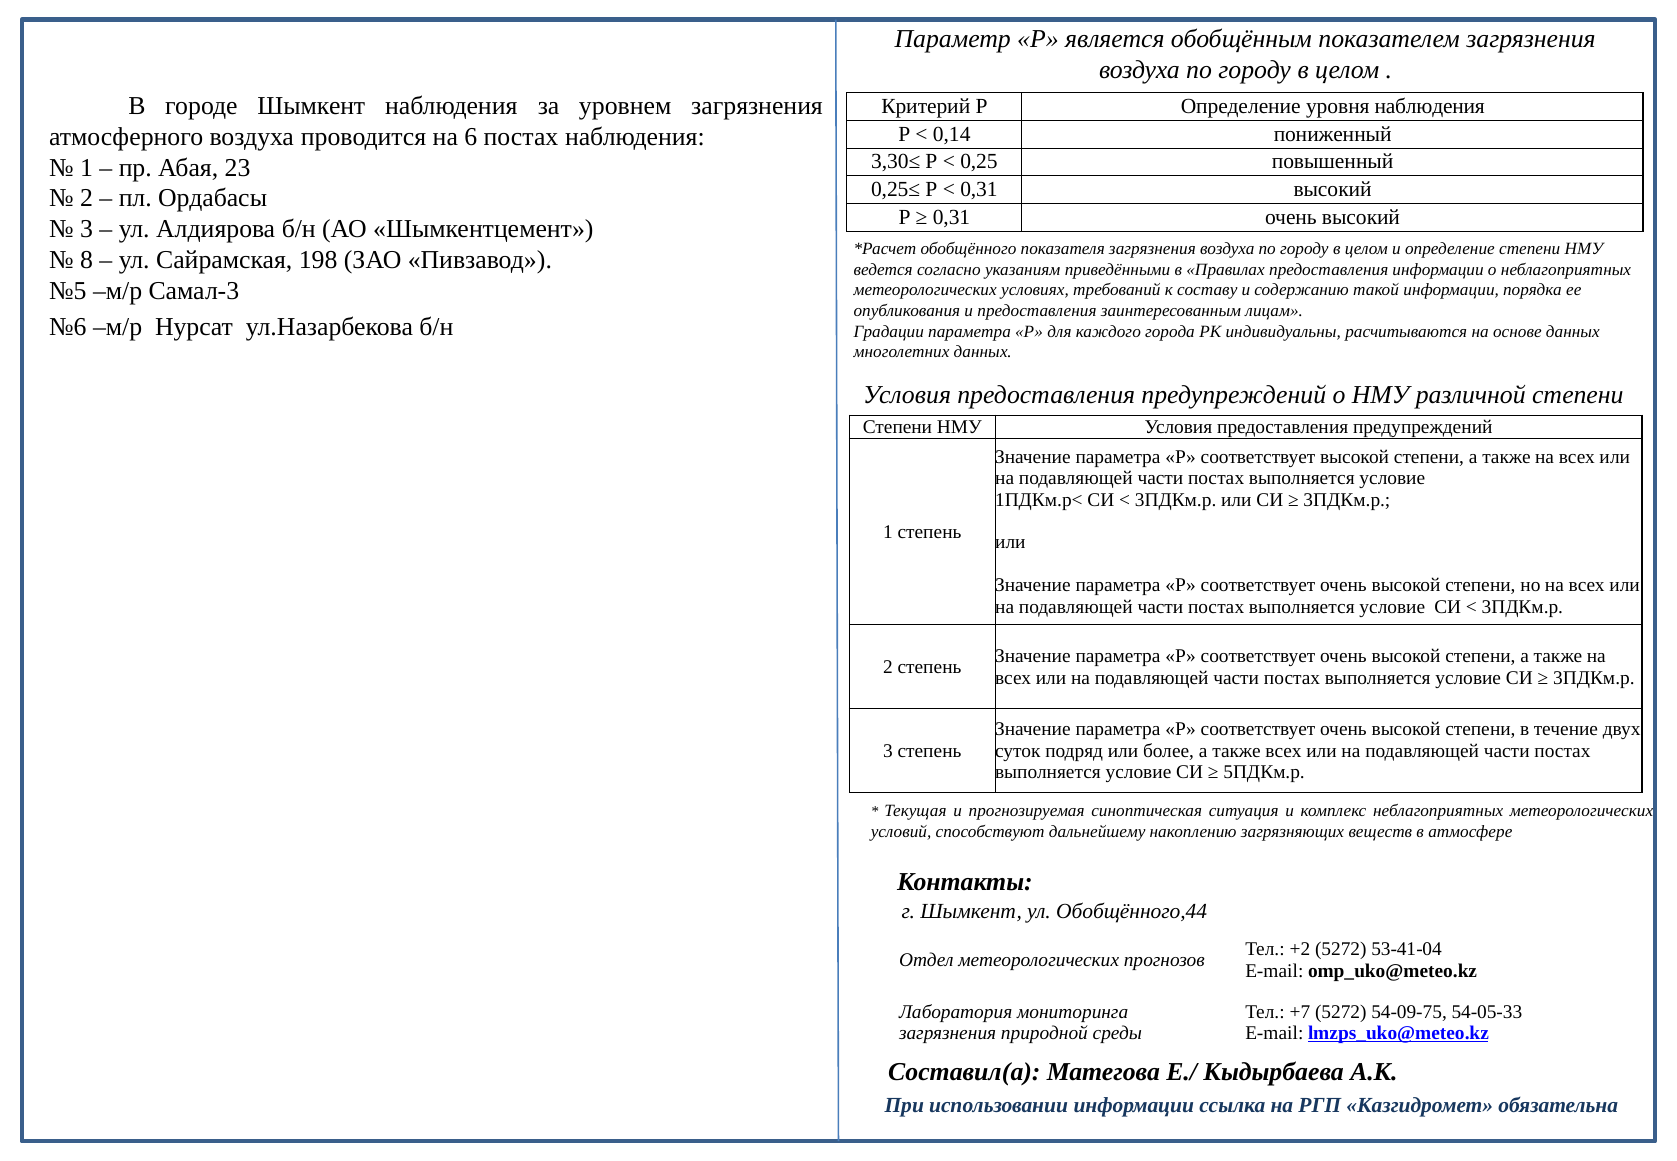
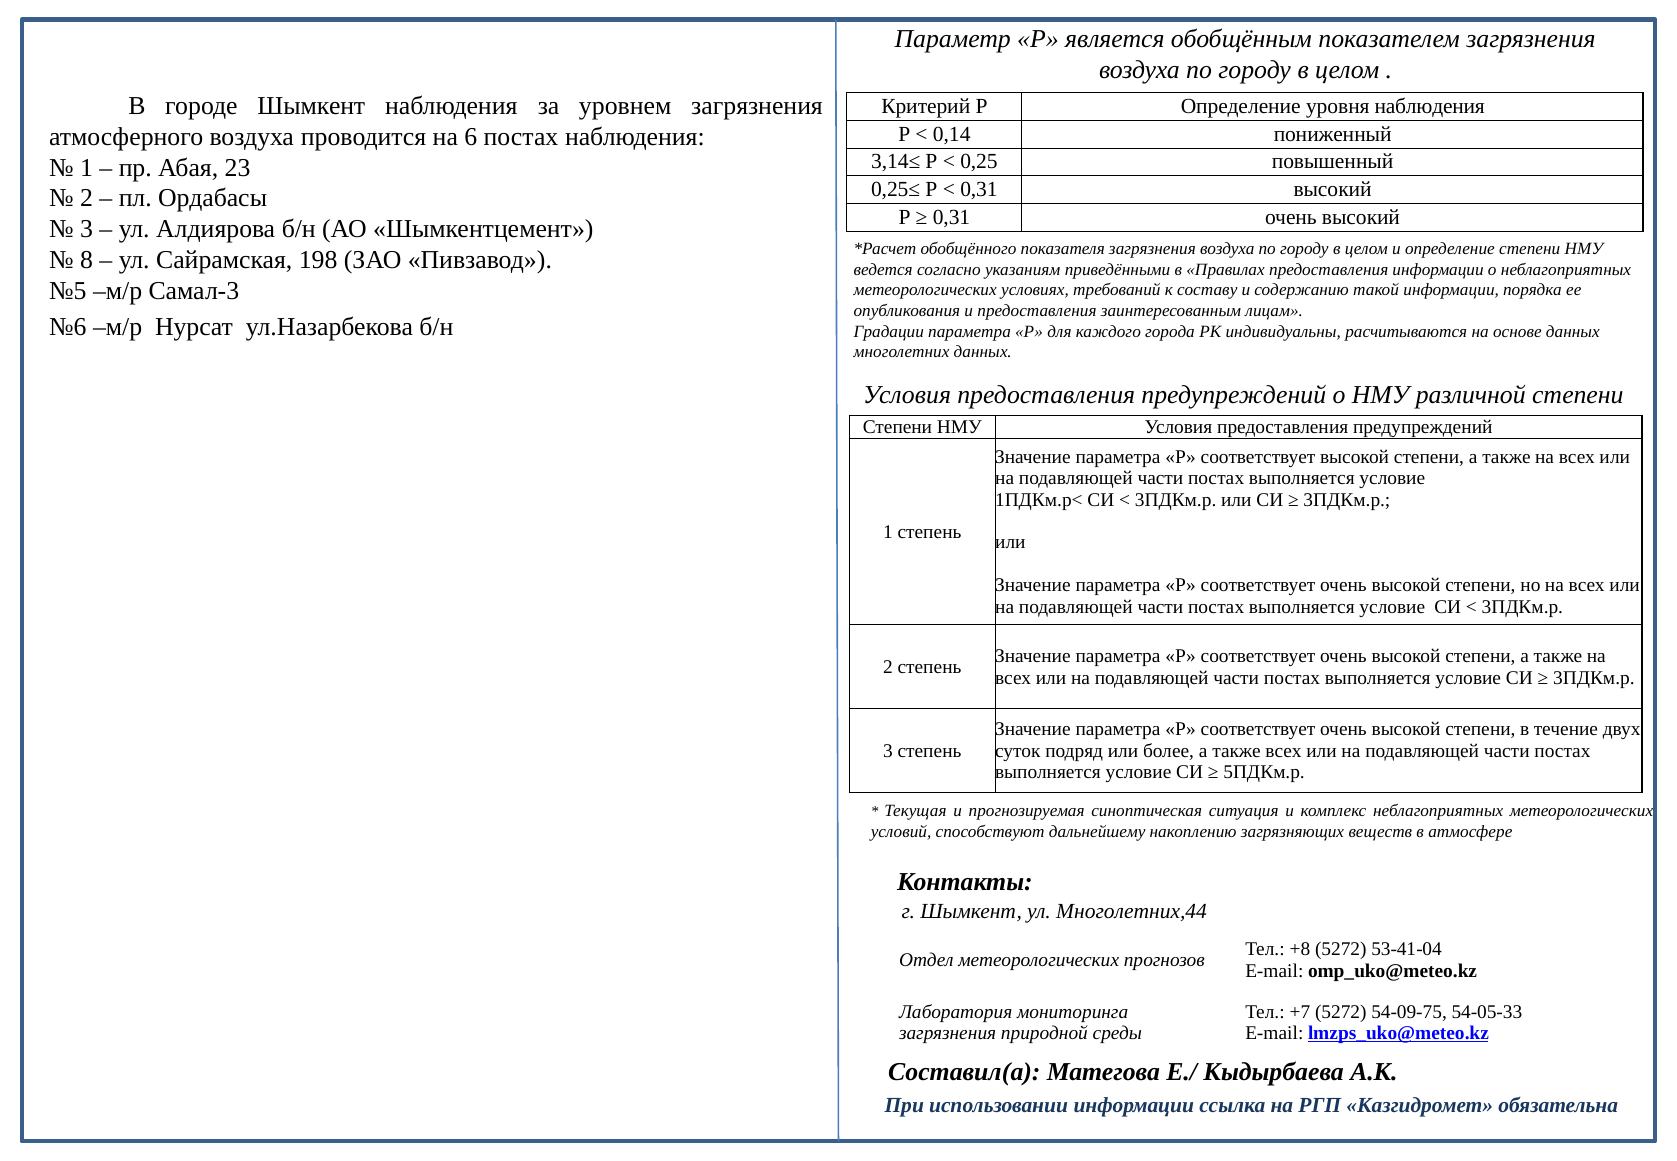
3,30≤: 3,30≤ -> 3,14≤ (896, 162)
Обобщённого,44: Обобщённого,44 -> Многолетних,44 (1132, 911)
+2: +2 -> +8 (1300, 950)
